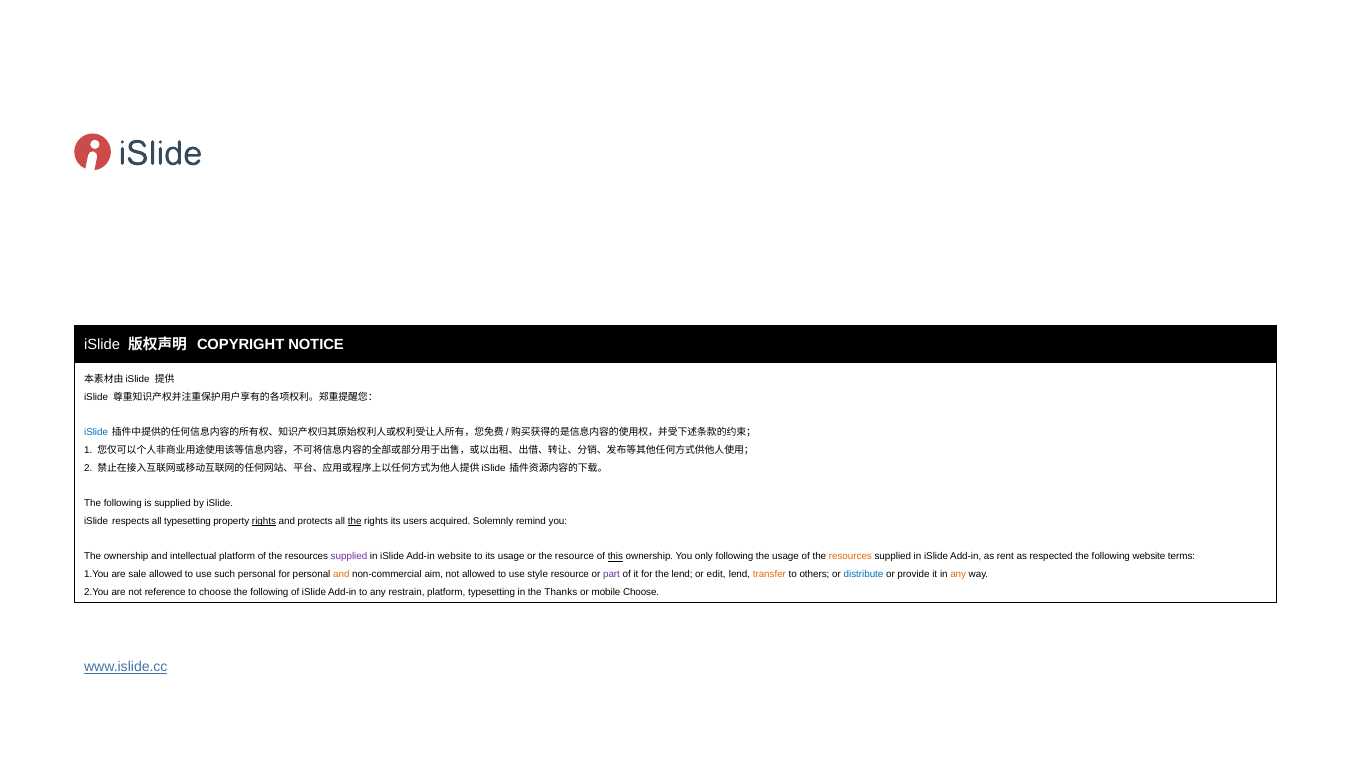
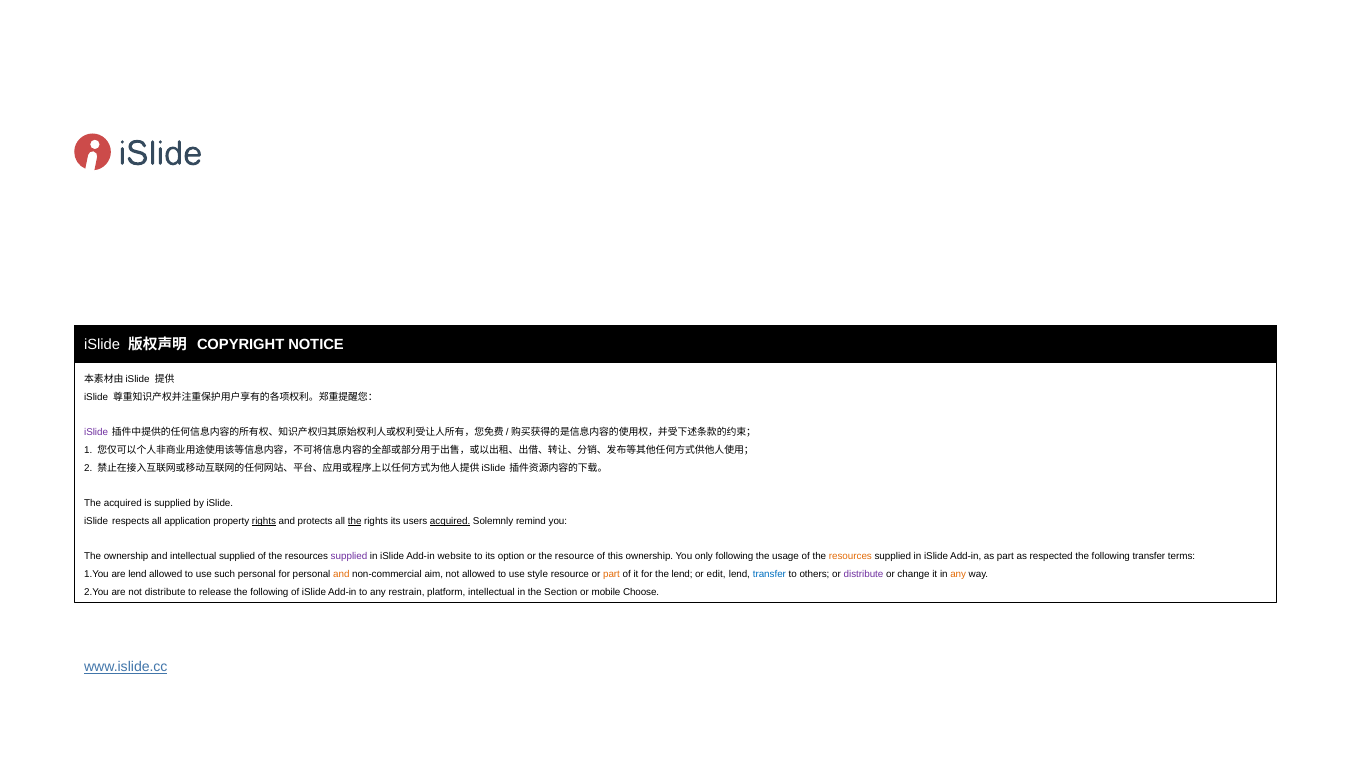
iSlide colour: blue -> purple (96, 433)
following: following -> acquired (123, 503)
all typesetting: typesetting -> application (188, 521)
acquired underline: none -> present (450, 521)
intellectual platform: platform -> supplied (237, 557)
its usage: usage -> option (511, 557)
this underline: present -> none (615, 557)
as rent: rent -> part (1005, 557)
following website: website -> transfer (1149, 557)
are sale: sale -> lend (137, 574)
part colour: purple -> orange (612, 574)
transfer colour: orange -> blue (769, 574)
distribute colour: blue -> purple (864, 574)
provide: provide -> change (914, 574)
not reference: reference -> distribute (165, 592)
to choose: choose -> release (215, 592)
platform typesetting: typesetting -> intellectual (492, 592)
Thanks: Thanks -> Section (561, 592)
